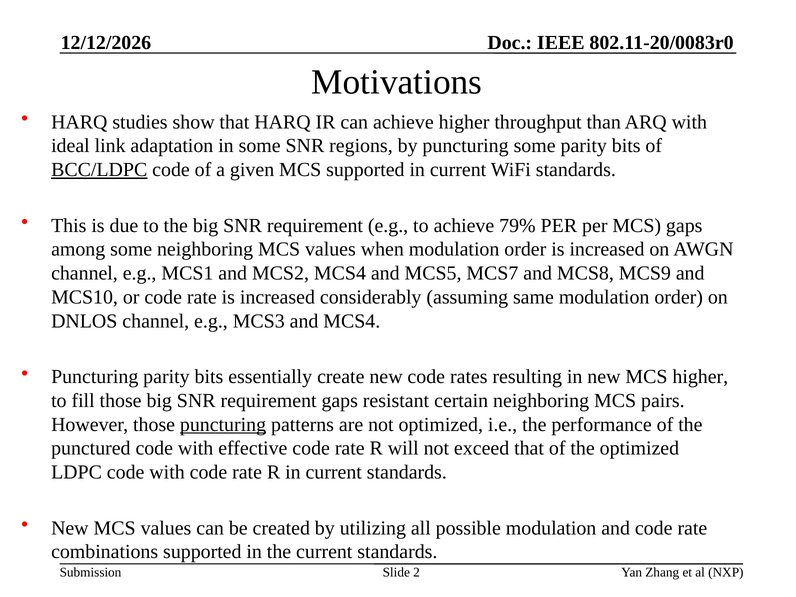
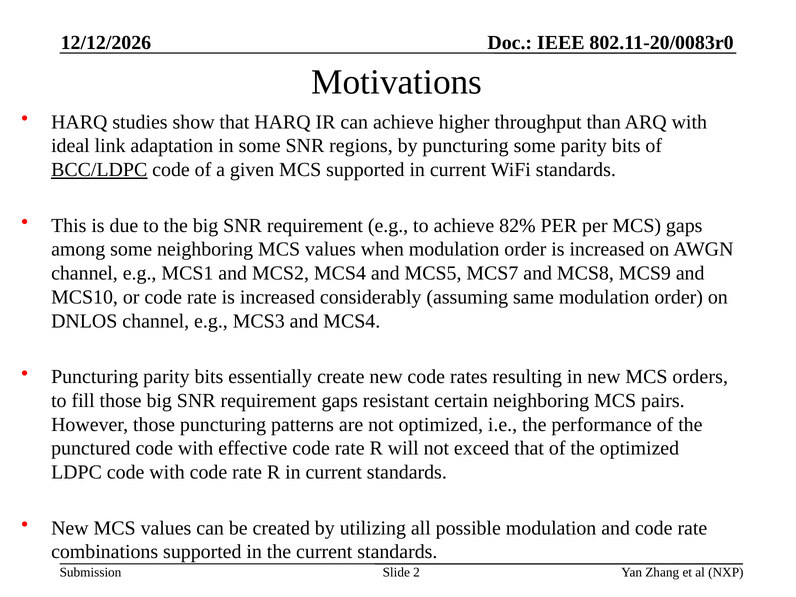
79%: 79% -> 82% (517, 225)
MCS higher: higher -> orders (700, 377)
puncturing underline: present -> none (223, 424)
